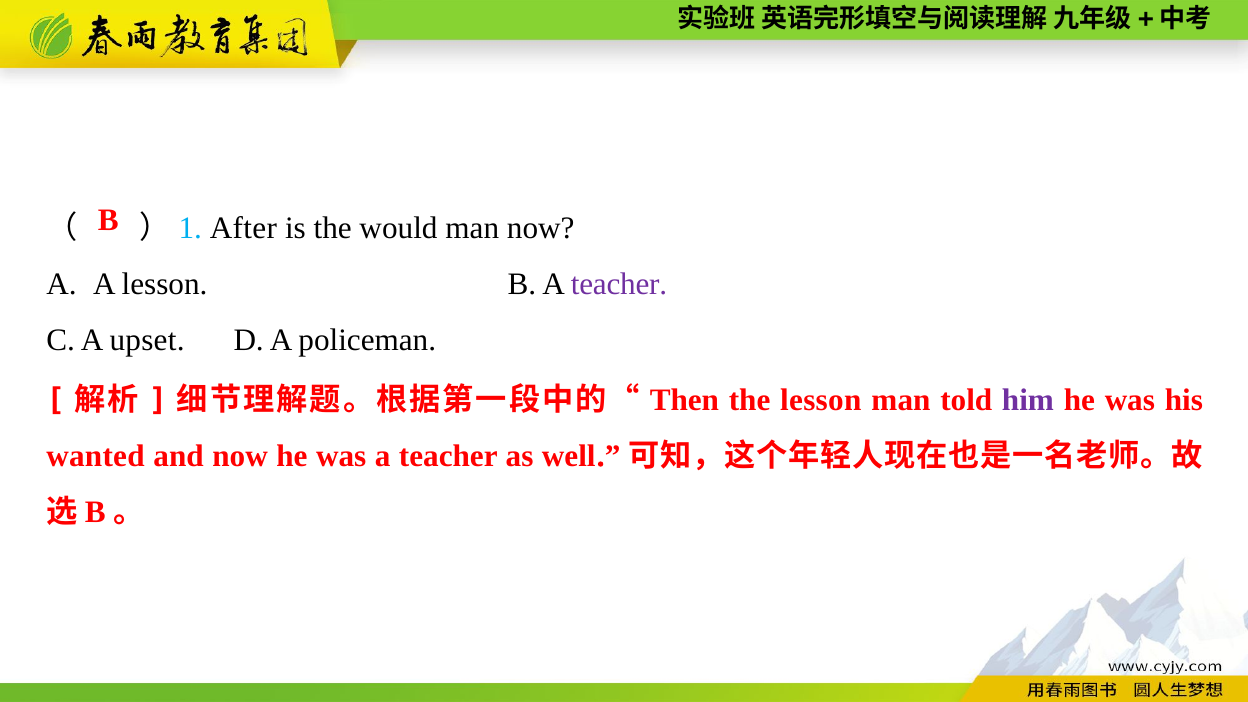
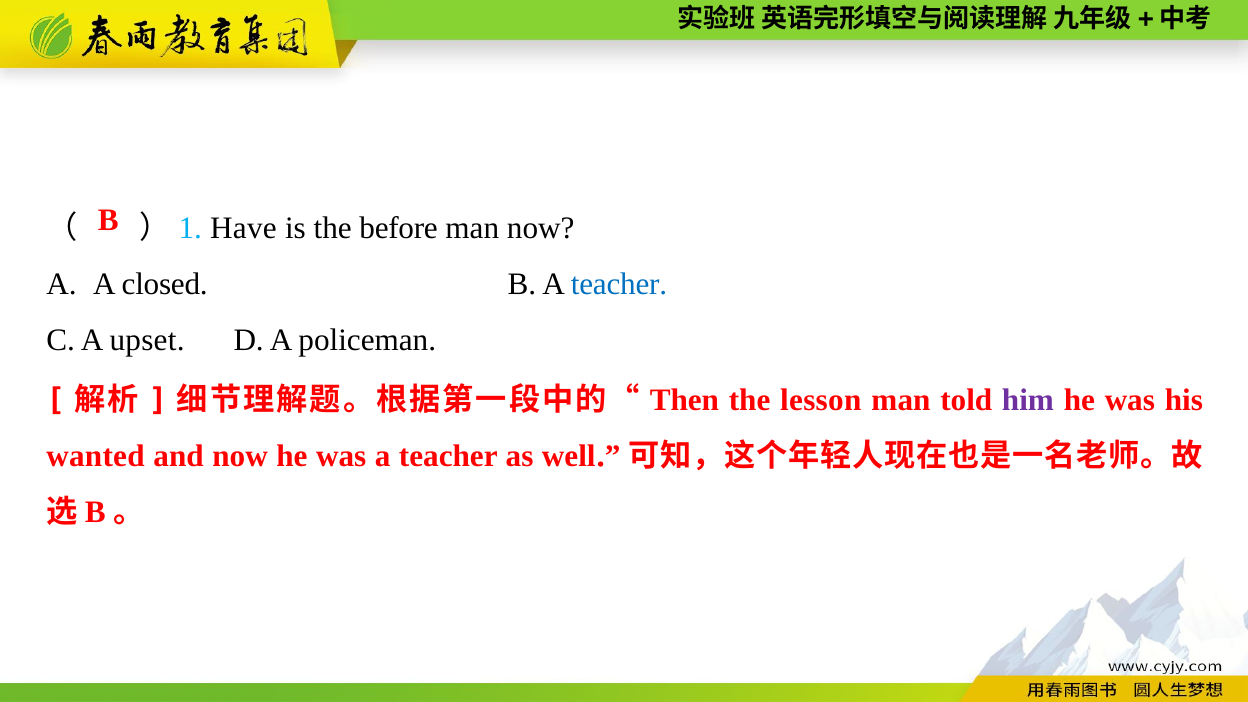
After: After -> Have (243, 228)
would: would -> before (399, 228)
A lesson: lesson -> closed (165, 285)
teacher colour: purple -> blue (619, 285)
